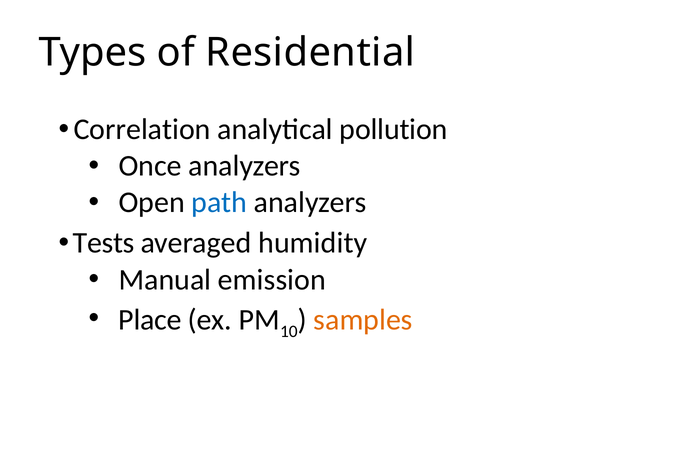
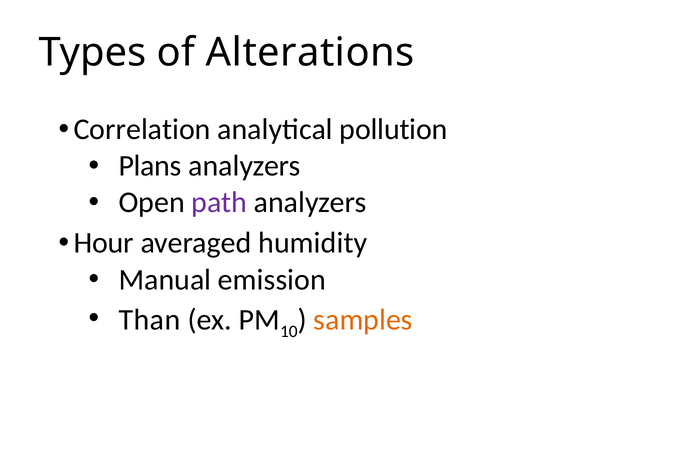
Residential: Residential -> Alterations (310, 52)
Once: Once -> Plans (150, 166)
path colour: blue -> purple (219, 202)
Tests: Tests -> Hour (104, 243)
Place: Place -> Than (150, 320)
